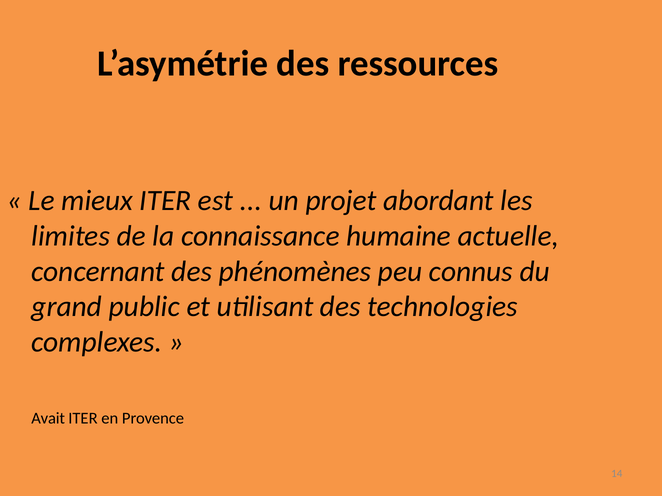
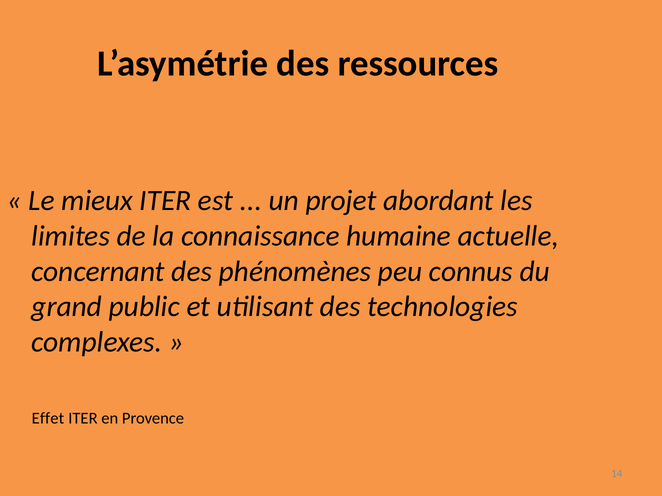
Avait: Avait -> Effet (48, 419)
